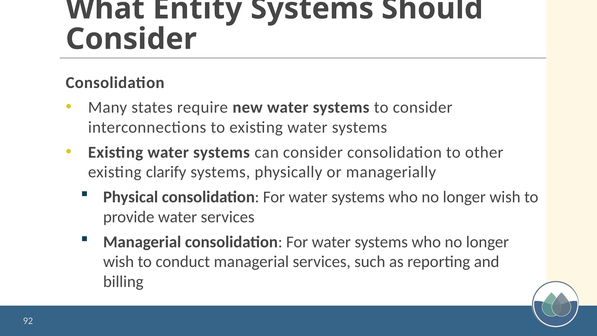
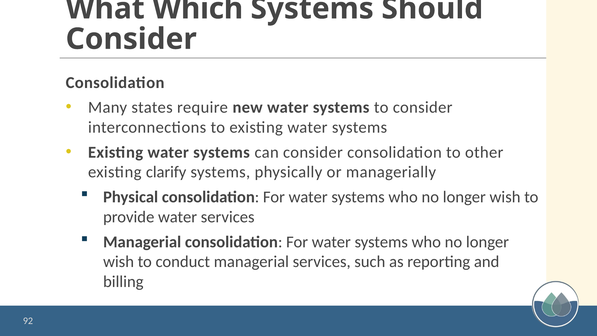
Entity: Entity -> Which (198, 9)
